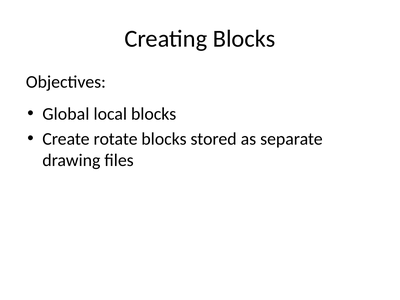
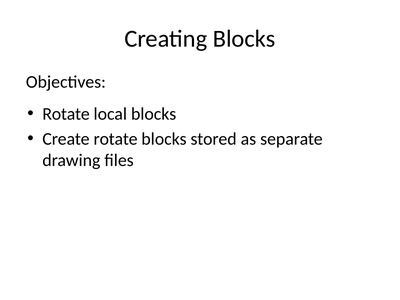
Global: Global -> Rotate (66, 114)
